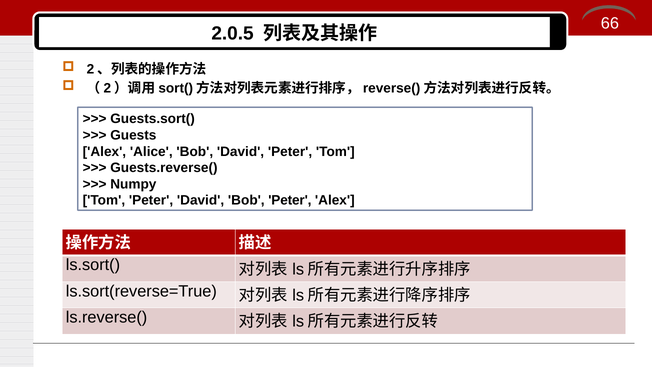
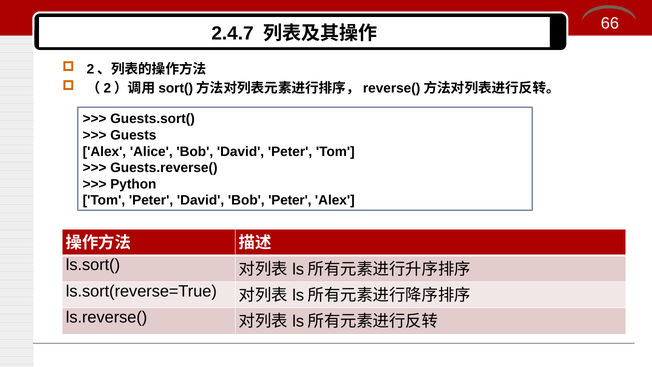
2.0.5: 2.0.5 -> 2.4.7 (233, 33)
Numpy: Numpy -> Python (133, 184)
